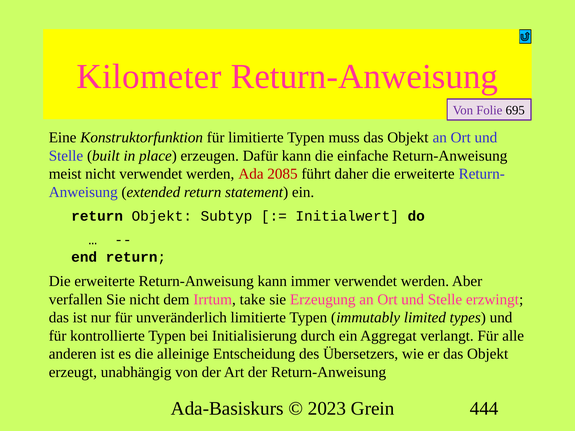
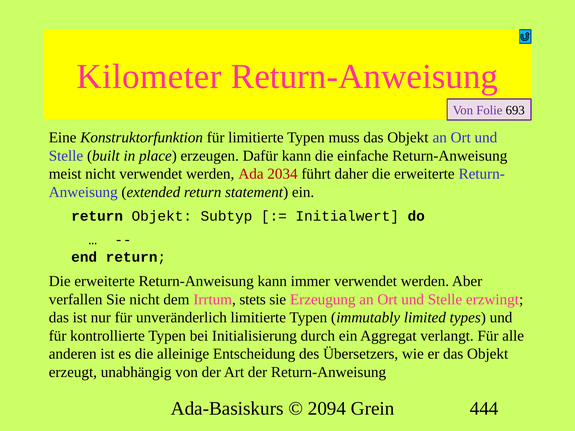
695: 695 -> 693 (515, 110)
2085: 2085 -> 2034 (282, 174)
take: take -> stets (253, 300)
2023: 2023 -> 2094 (327, 409)
